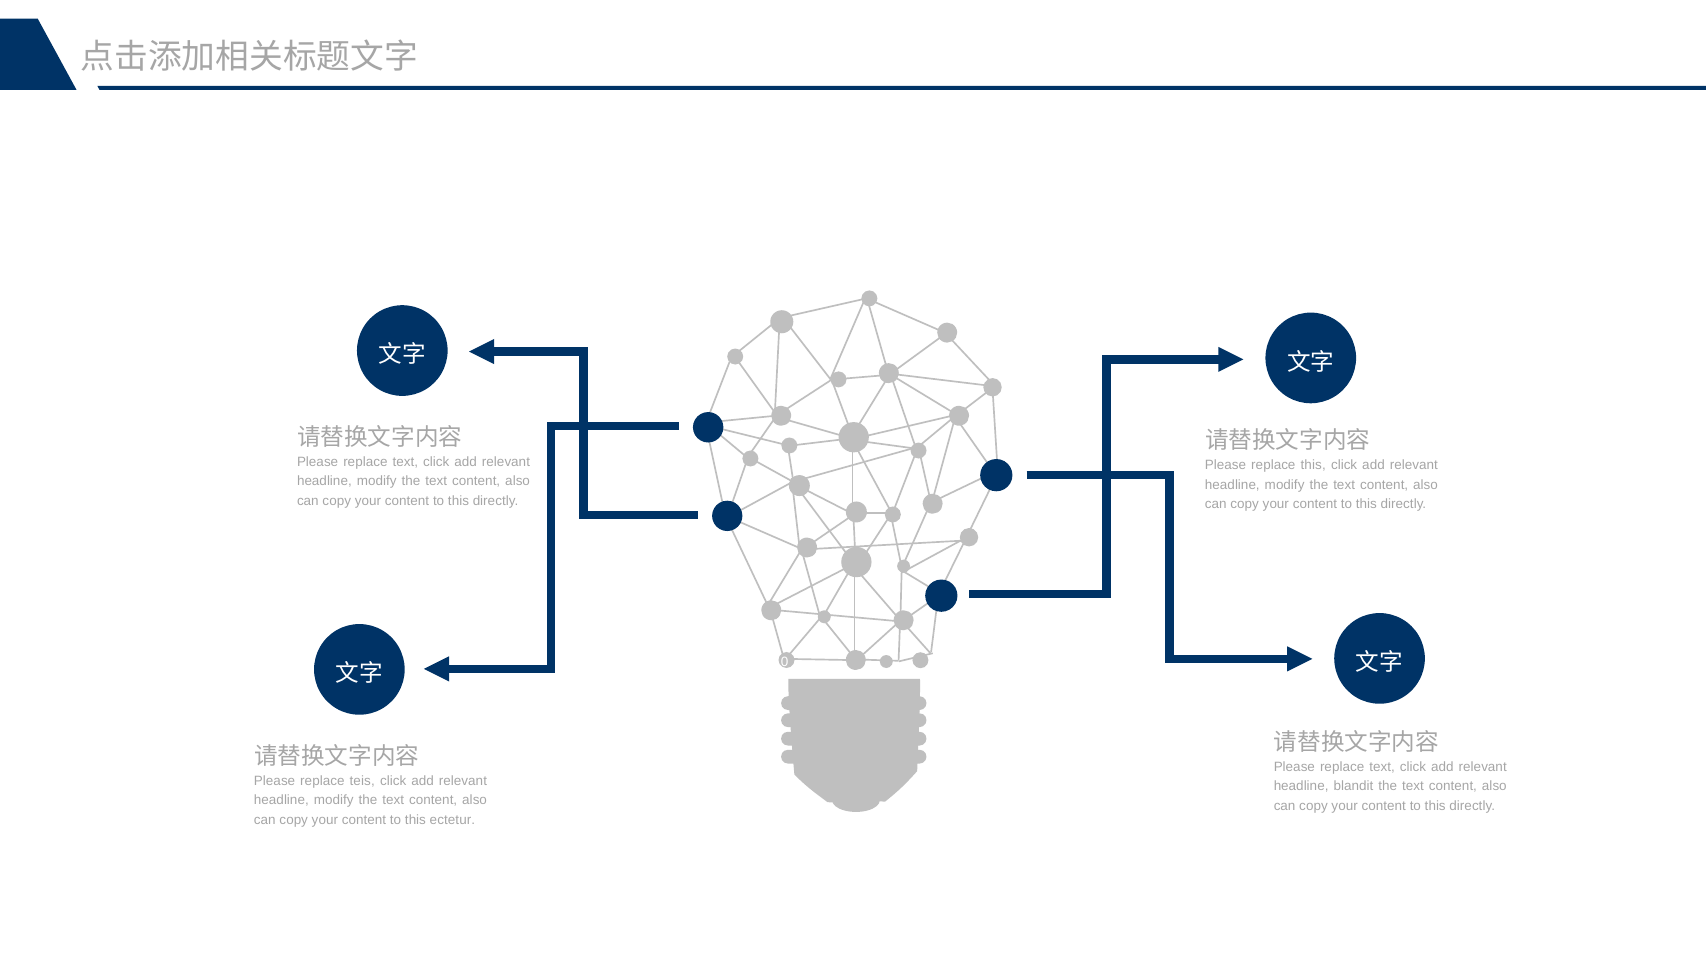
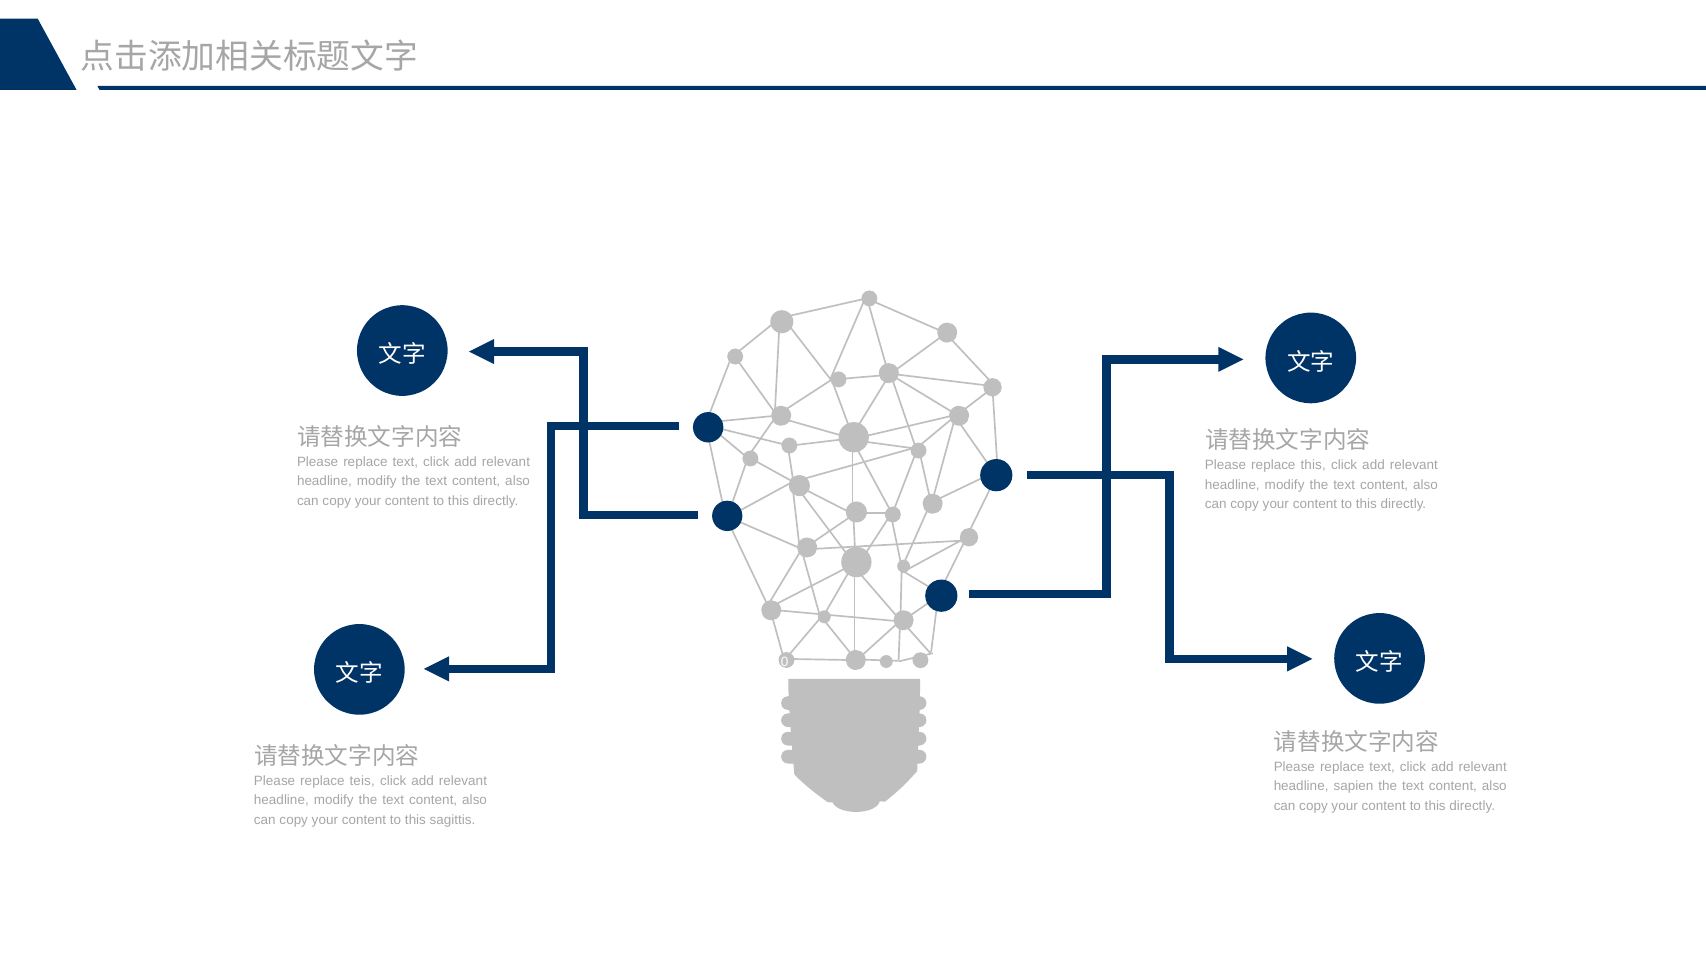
blandit: blandit -> sapien (1353, 786)
ectetur: ectetur -> sagittis (452, 819)
